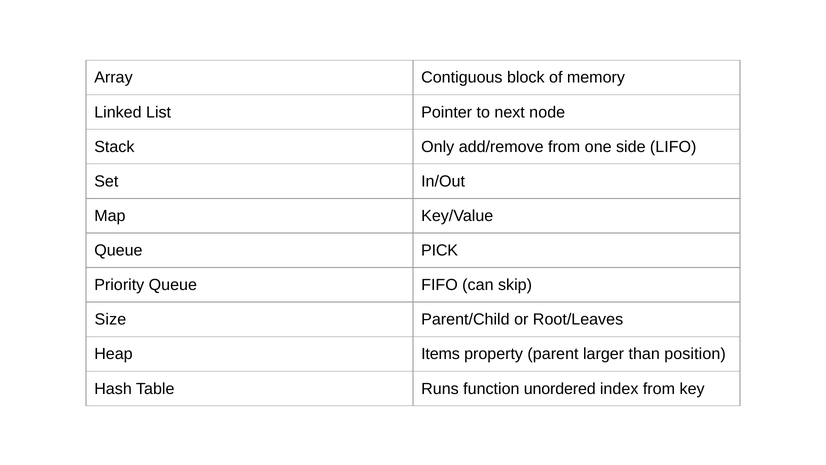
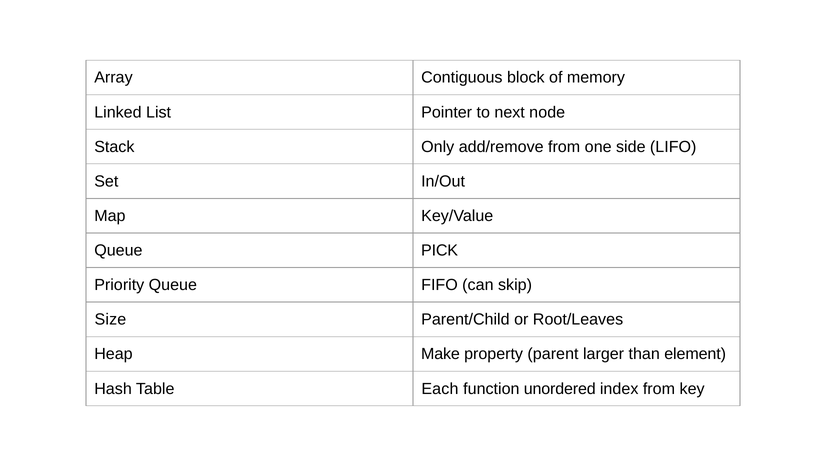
Items: Items -> Make (440, 354)
position: position -> element (695, 354)
Runs: Runs -> Each (440, 388)
